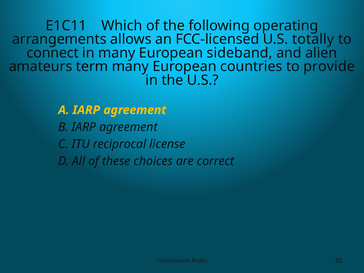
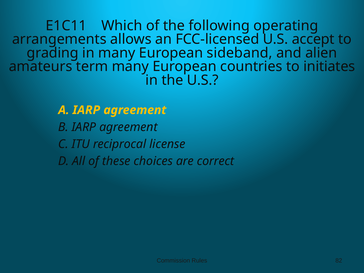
totally: totally -> accept (313, 39)
connect: connect -> grading (53, 53)
provide: provide -> initiates (329, 66)
